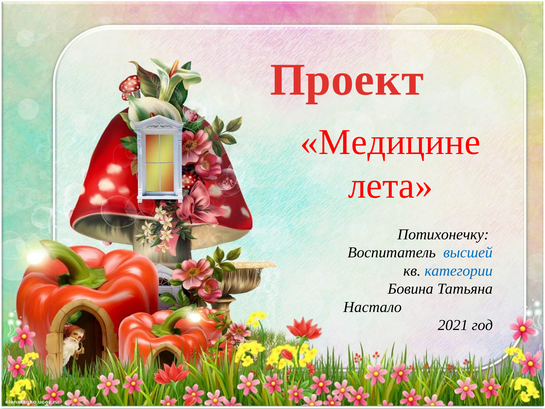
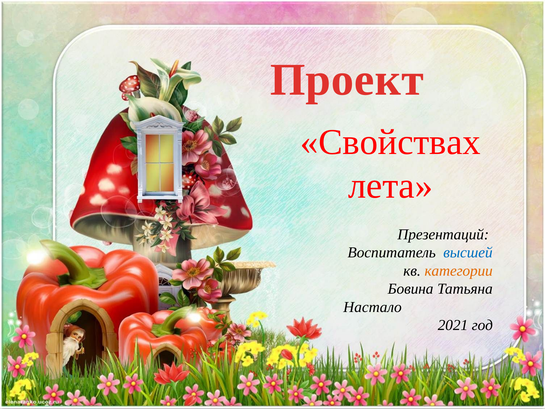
Медицине: Медицине -> Свойствах (391, 142)
Потихонечку: Потихонечку -> Презентаций (443, 234)
категории colour: blue -> orange (459, 271)
